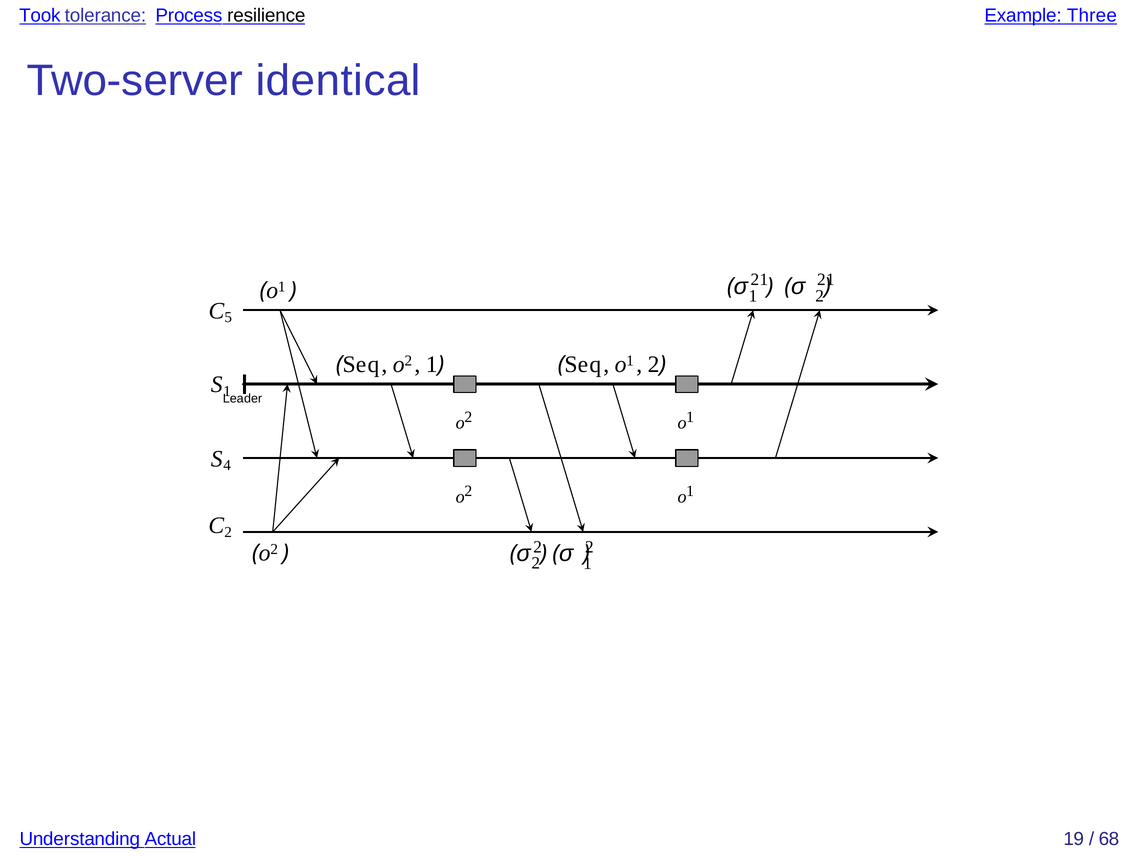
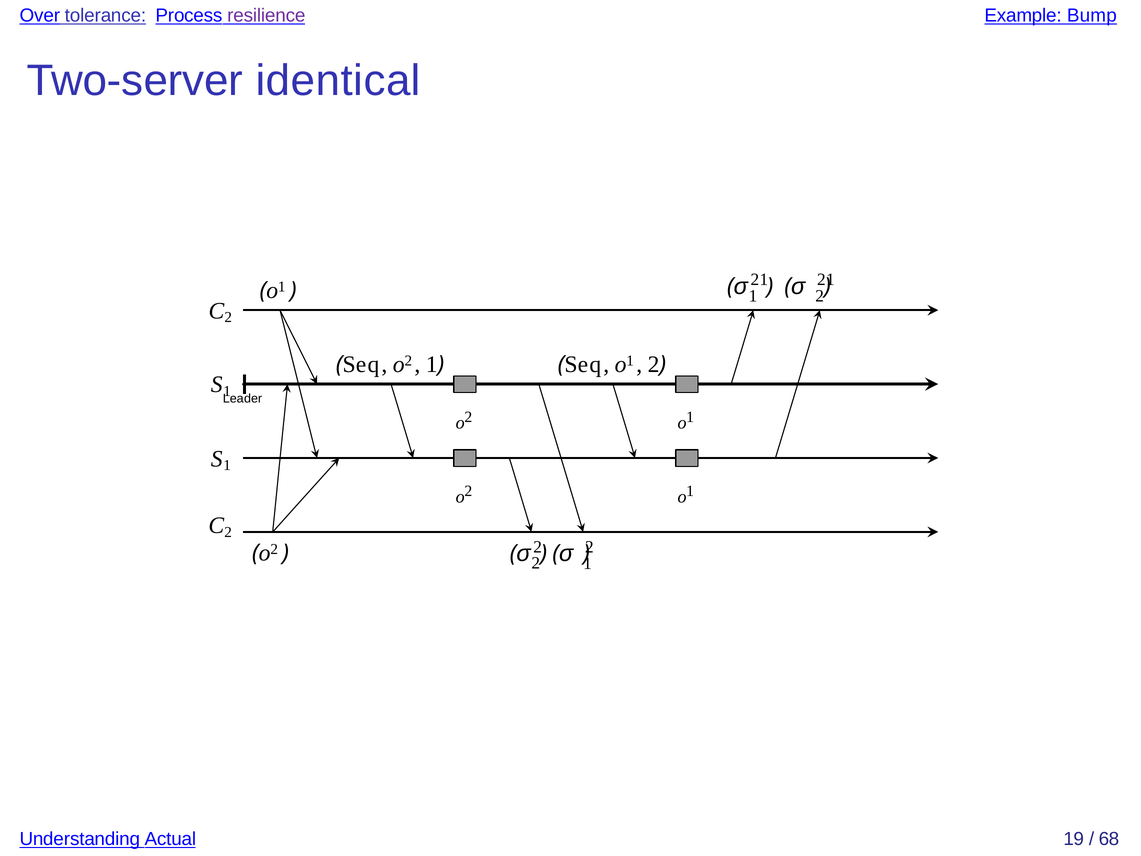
Took: Took -> Over (40, 16)
resilience colour: black -> purple (266, 16)
Three: Three -> Bump (1092, 16)
5: 5 -> 2 (228, 318)
4: 4 -> 1 (227, 466)
